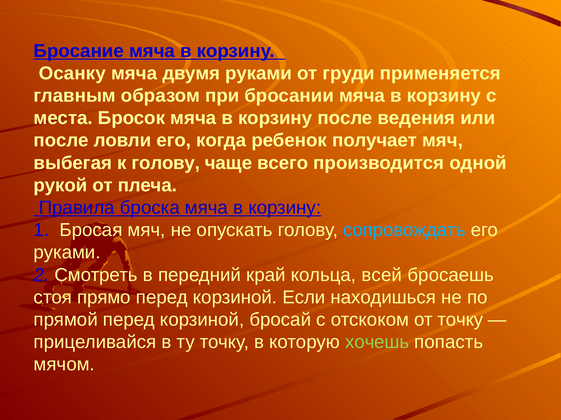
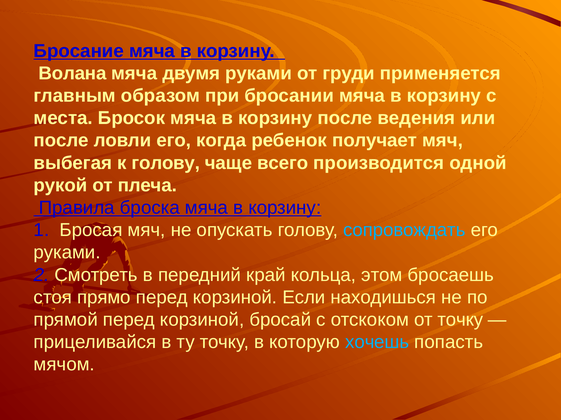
Осанку: Осанку -> Волана (72, 73)
всей: всей -> этом (382, 275)
хочешь colour: light green -> light blue (377, 343)
